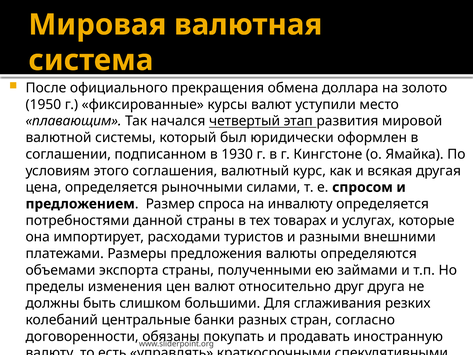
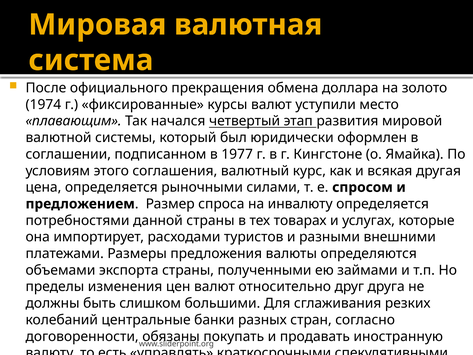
1950: 1950 -> 1974 (43, 104)
1930: 1930 -> 1977 (237, 154)
